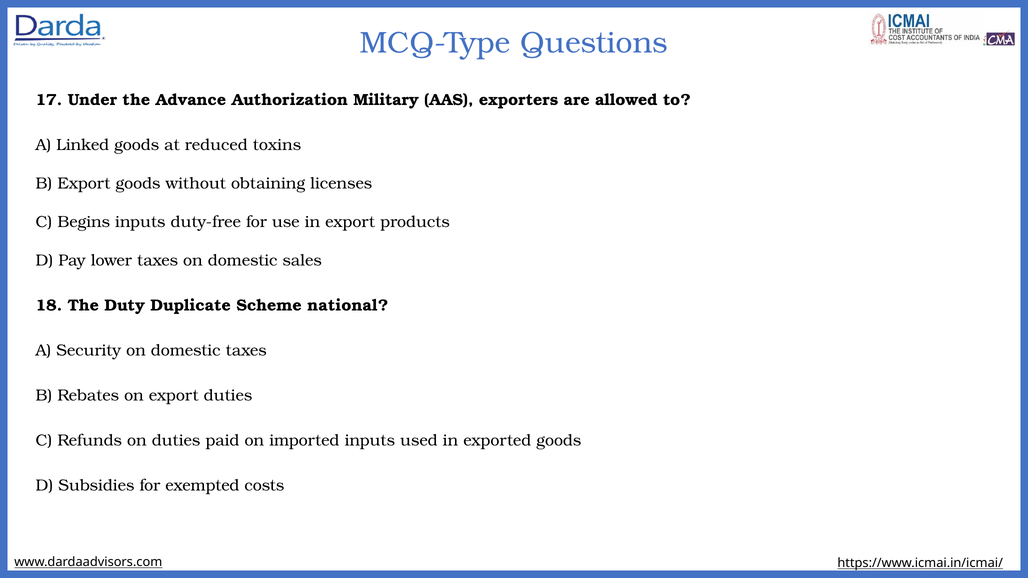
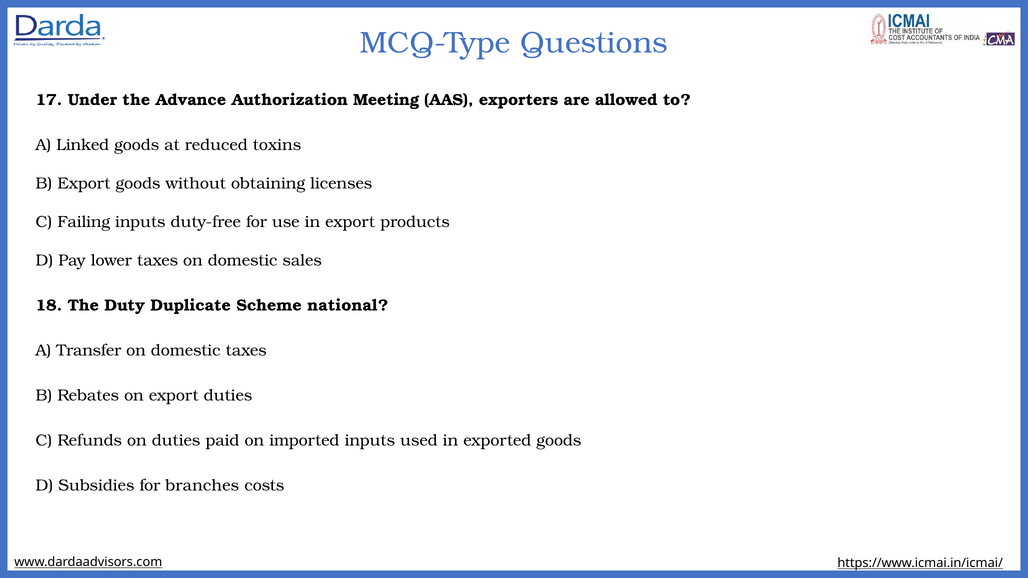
Military: Military -> Meeting (386, 100)
Begins: Begins -> Failing (84, 222)
Security: Security -> Transfer (89, 351)
exempted: exempted -> branches (202, 486)
